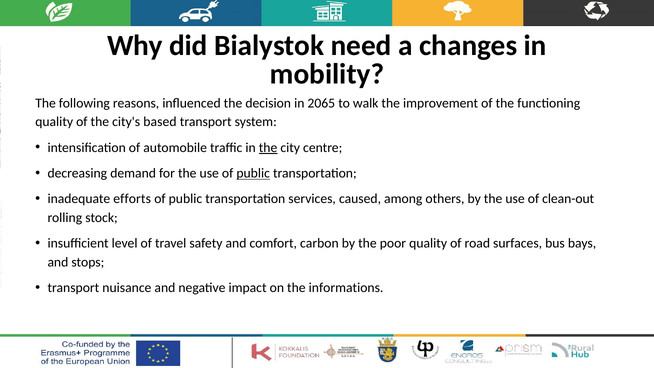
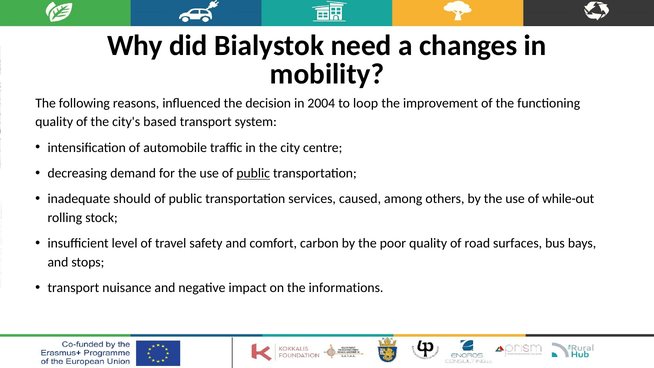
2065: 2065 -> 2004 (321, 103)
walk: walk -> loop (366, 103)
the underline: present -> none (268, 148)
efforts: efforts -> should (132, 199)
clean-out: clean-out -> while-out (568, 199)
